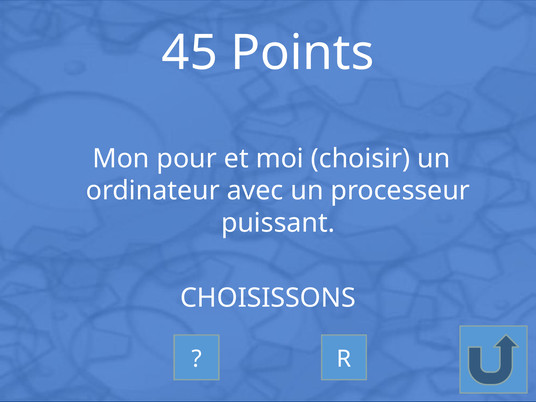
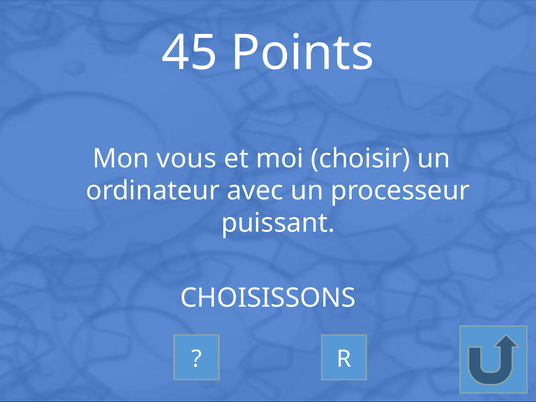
pour: pour -> vous (187, 159)
